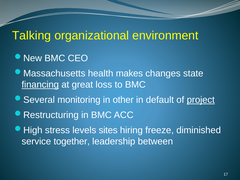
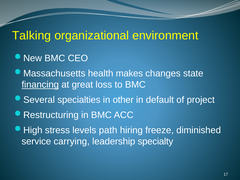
monitoring: monitoring -> specialties (79, 100)
project underline: present -> none (201, 100)
sites: sites -> path (108, 130)
together: together -> carrying (72, 141)
between: between -> specialty (155, 141)
